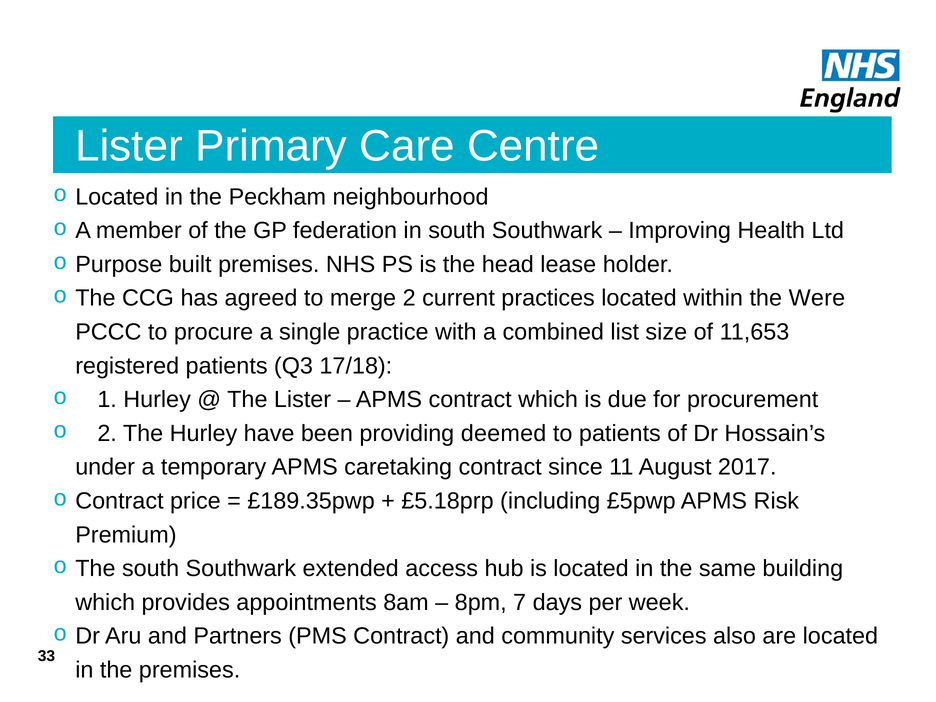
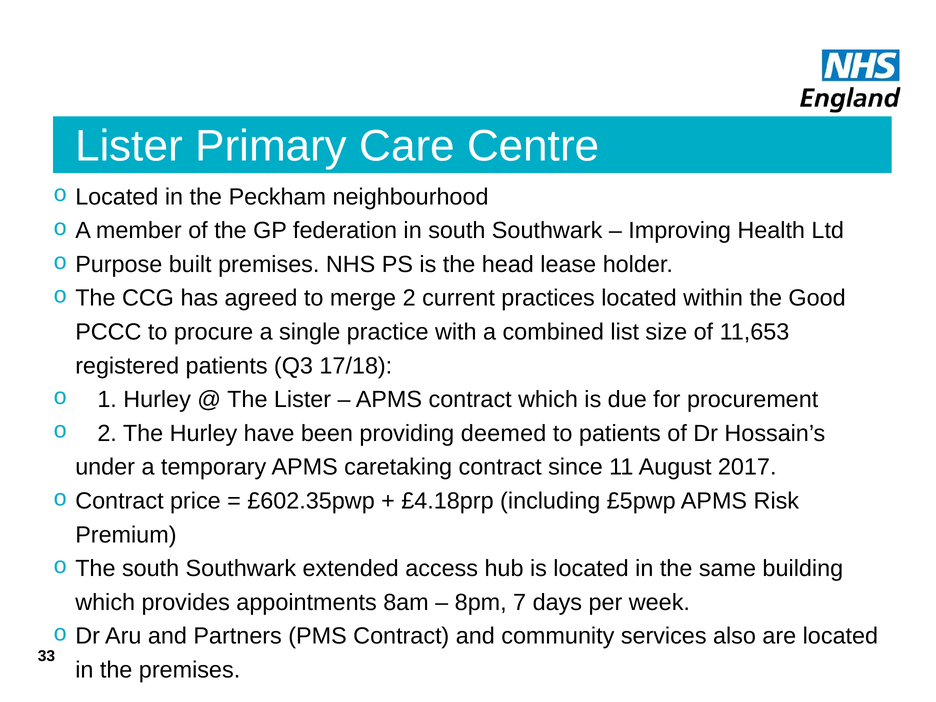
Were: Were -> Good (817, 298)
£189.35pwp: £189.35pwp -> £602.35pwp (311, 501)
£5.18prp: £5.18prp -> £4.18prp (447, 501)
